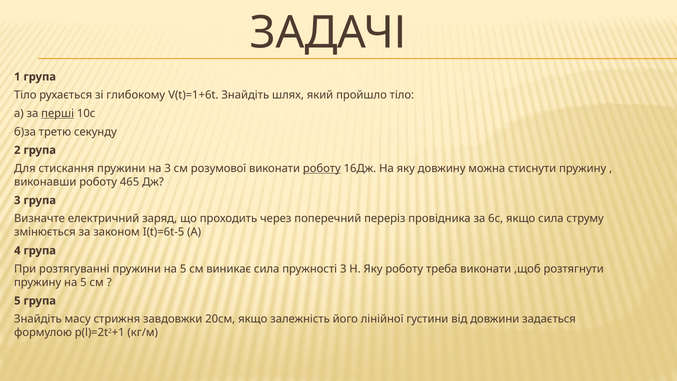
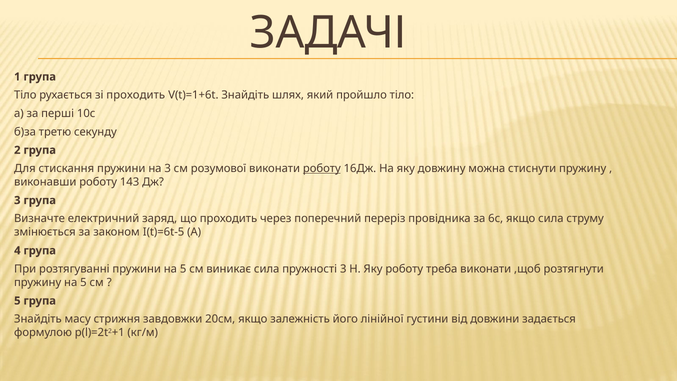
зі глибокому: глибокому -> проходить (136, 95)
перші underline: present -> none (58, 113)
465: 465 -> 143 (130, 182)
